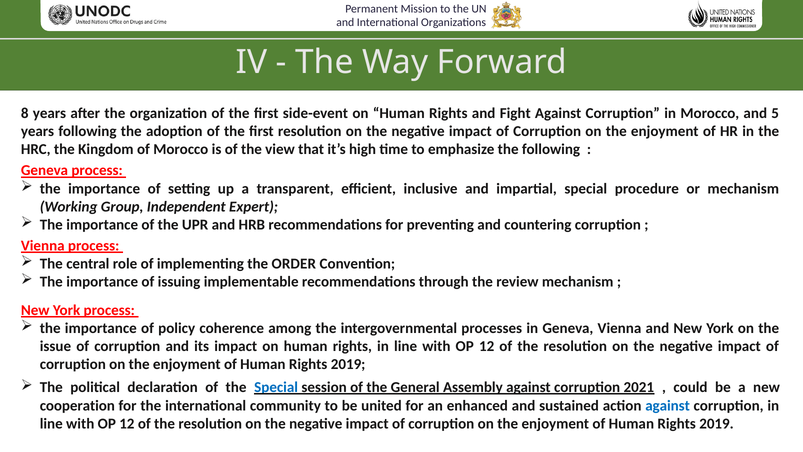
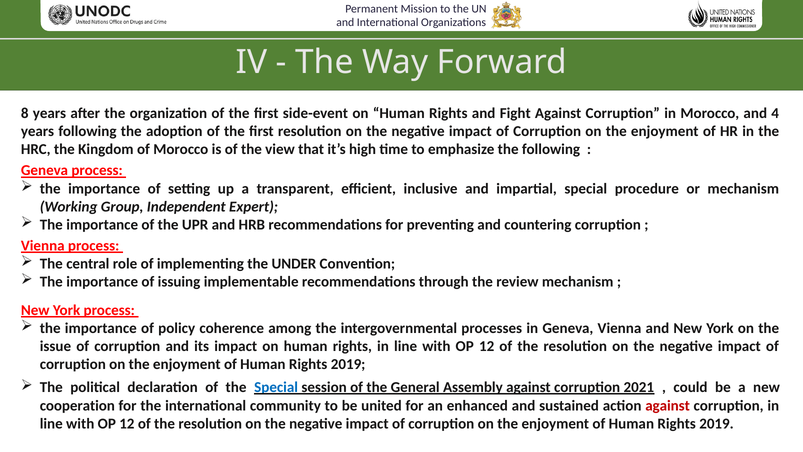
5: 5 -> 4 (775, 113)
ORDER: ORDER -> UNDER (294, 264)
against colour: blue -> red (668, 406)
